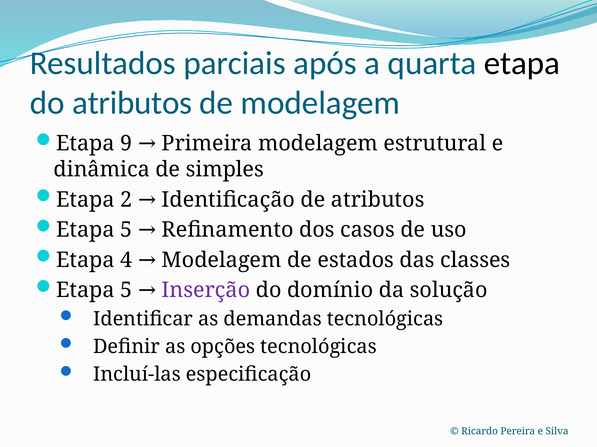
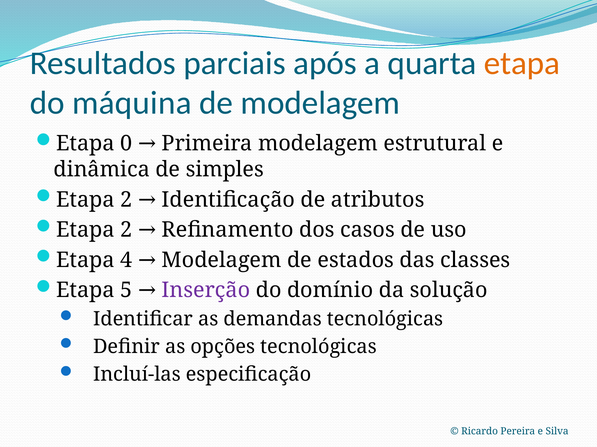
etapa colour: black -> orange (522, 63)
do atributos: atributos -> máquina (132, 103)
9: 9 -> 0 (126, 144)
5: 5 -> 2 (126, 230)
